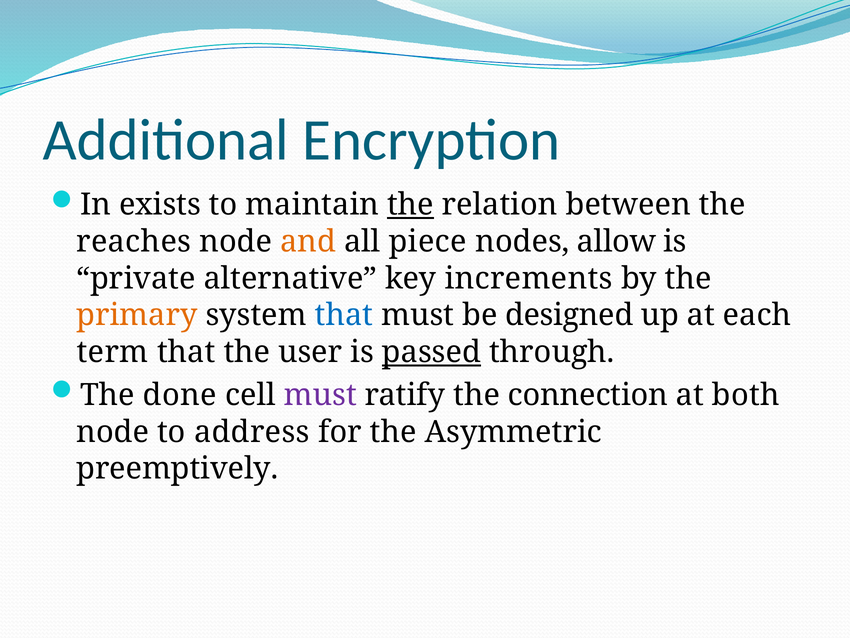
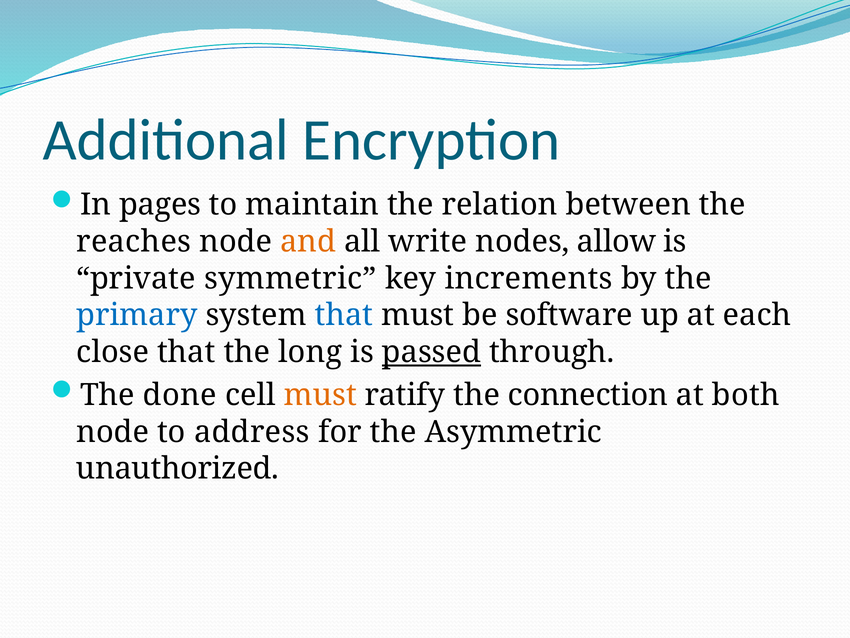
exists: exists -> pages (160, 205)
the underline: present -> none (410, 205)
piece: piece -> write (428, 241)
alternative: alternative -> symmetric (290, 278)
primary colour: orange -> blue (137, 315)
designed: designed -> software (569, 315)
term: term -> close (113, 352)
user: user -> long (310, 352)
must colour: purple -> orange (320, 395)
preemptively: preemptively -> unauthorized (177, 468)
